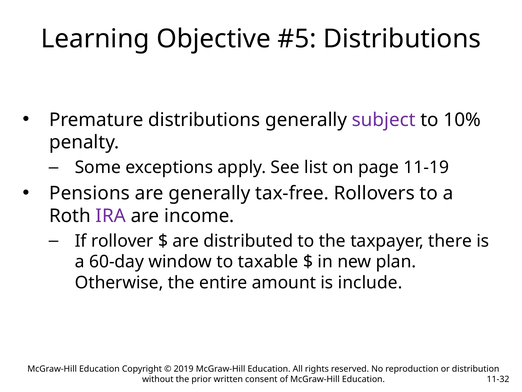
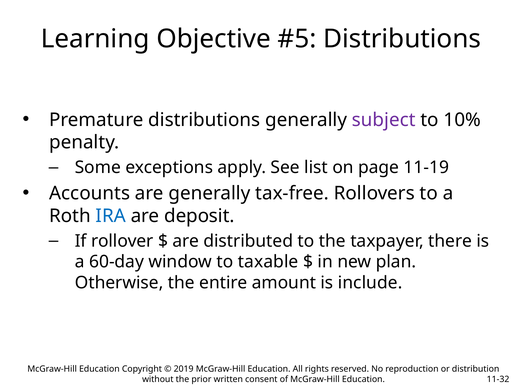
Pensions: Pensions -> Accounts (90, 193)
IRA colour: purple -> blue (111, 216)
income: income -> deposit (199, 216)
